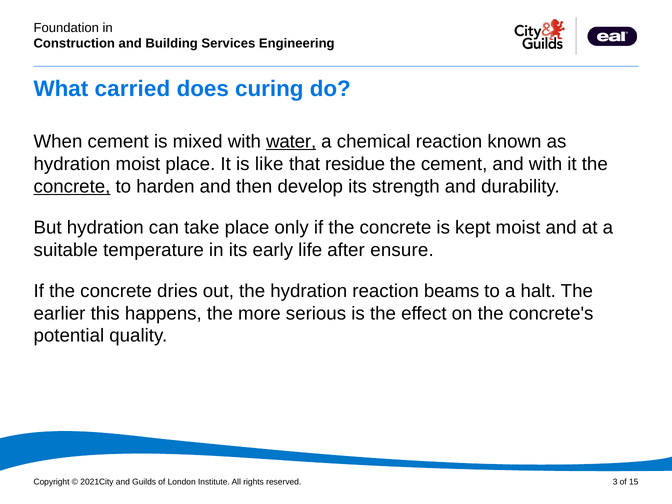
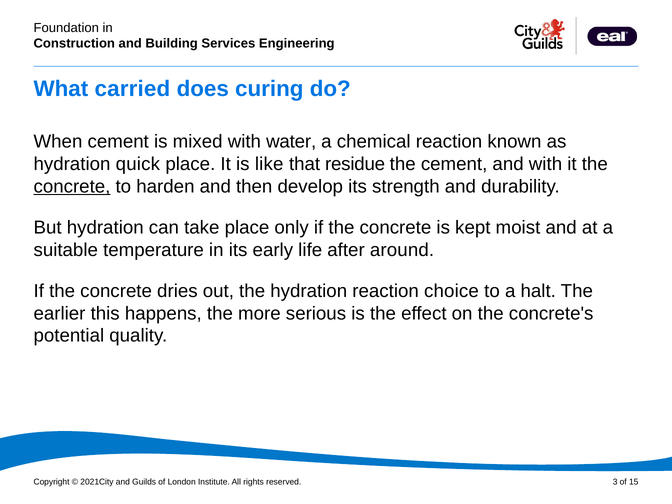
water underline: present -> none (291, 142)
hydration moist: moist -> quick (138, 164)
ensure: ensure -> around (402, 250)
beams: beams -> choice (451, 291)
